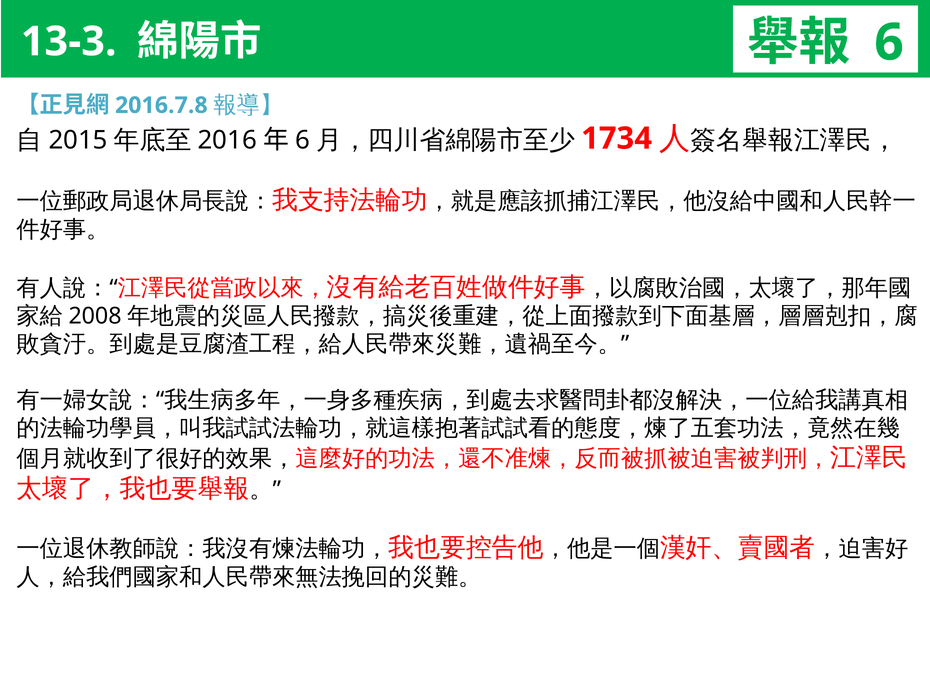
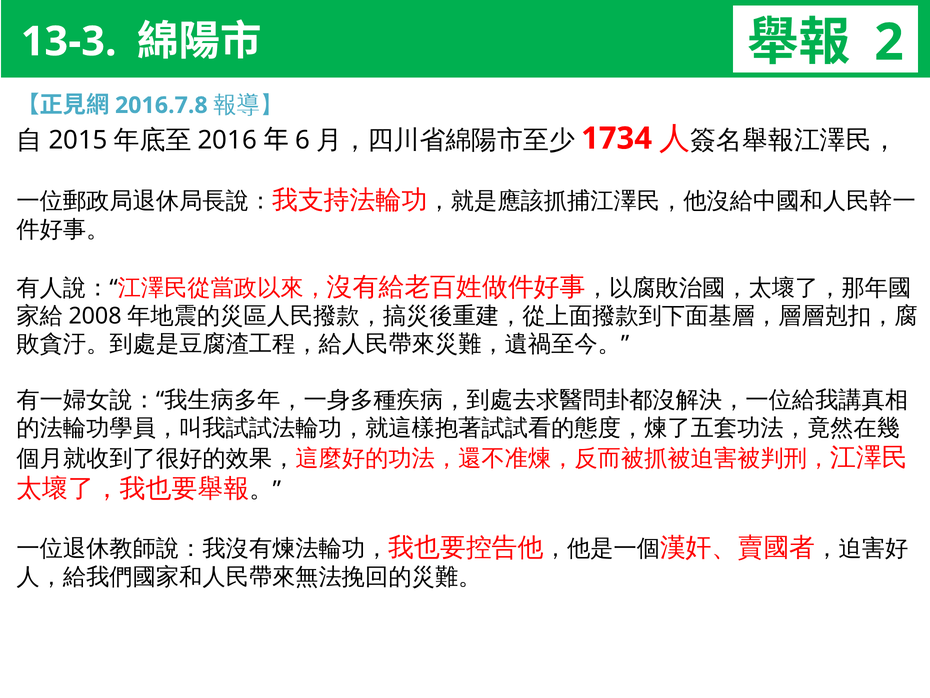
6: 6 -> 2 (889, 43)
